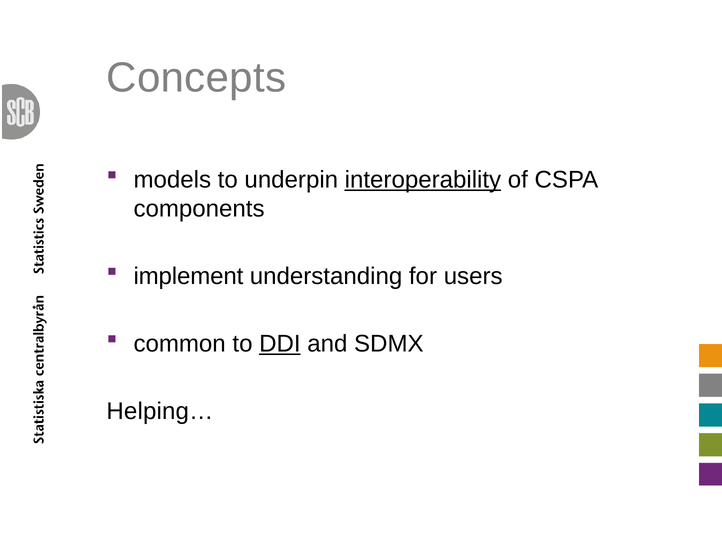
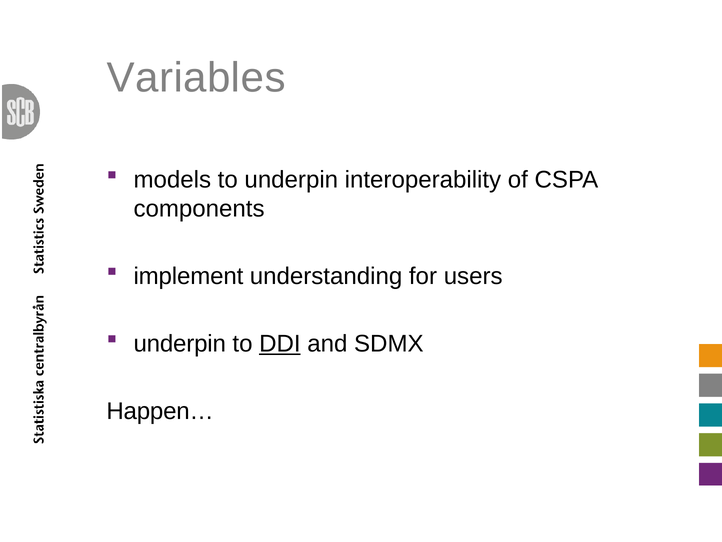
Concepts: Concepts -> Variables (196, 78)
interoperability underline: present -> none (423, 180)
common: common -> underpin (180, 343)
Helping…: Helping… -> Happen… (160, 411)
